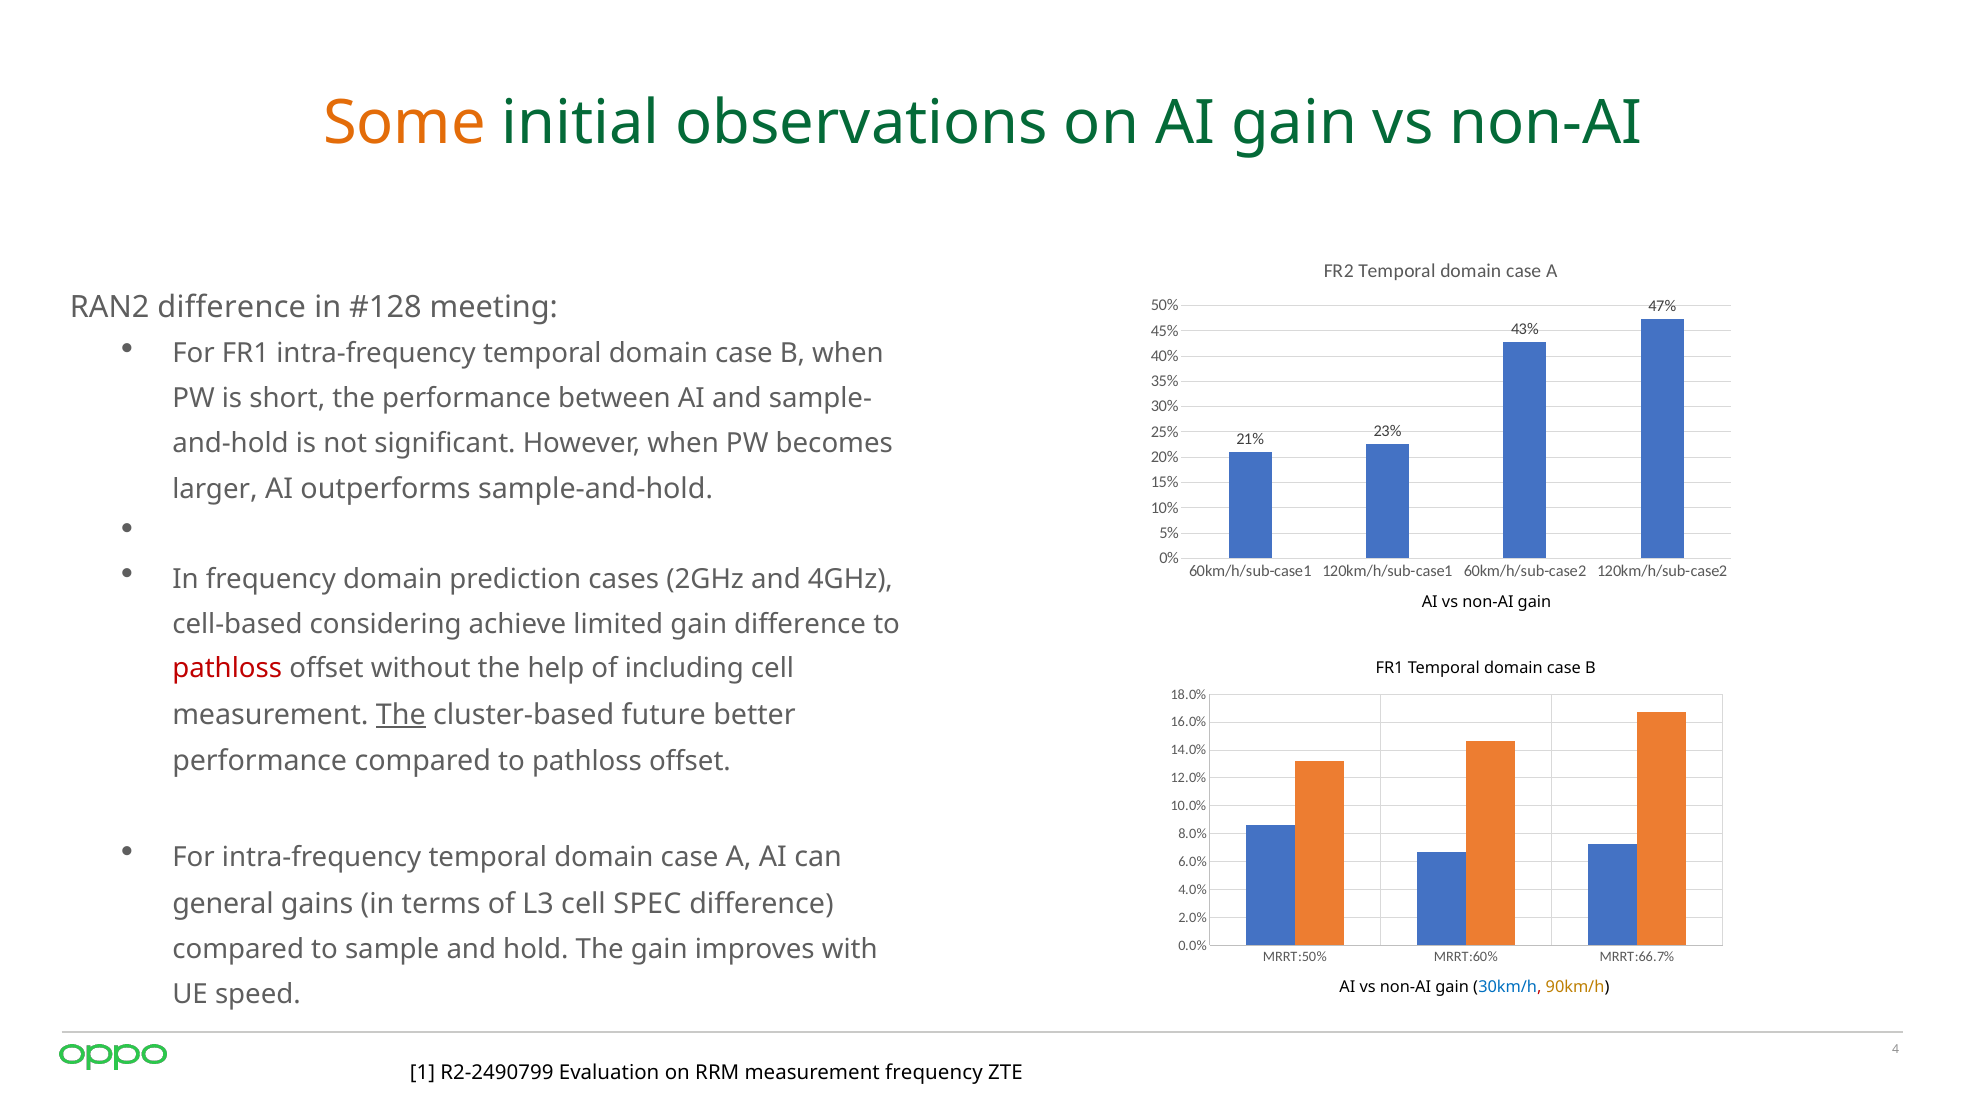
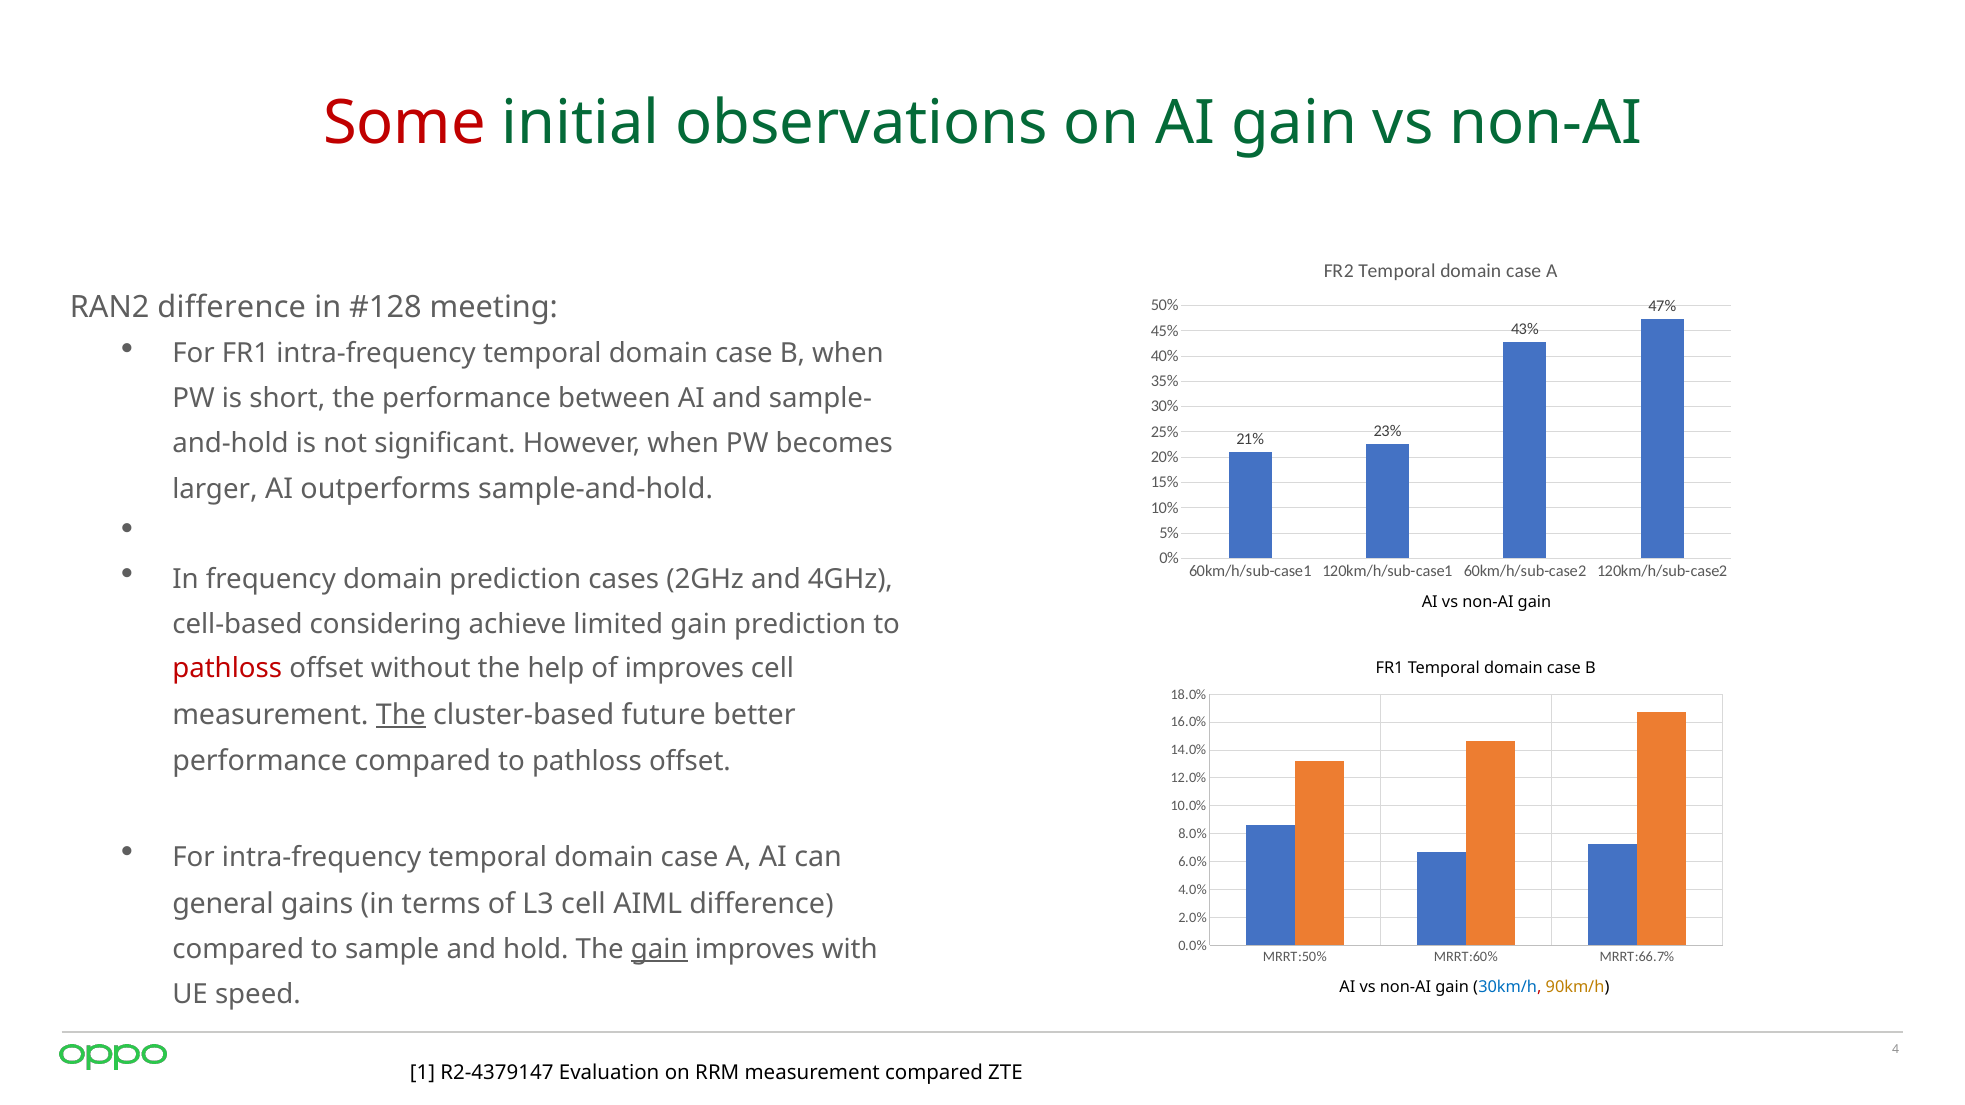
Some colour: orange -> red (404, 123)
gain difference: difference -> prediction (800, 624)
of including: including -> improves (684, 669)
SPEC: SPEC -> AIML (648, 904)
gain underline: none -> present (659, 949)
R2-2490799: R2-2490799 -> R2-4379147 (497, 1073)
measurement frequency: frequency -> compared (934, 1073)
